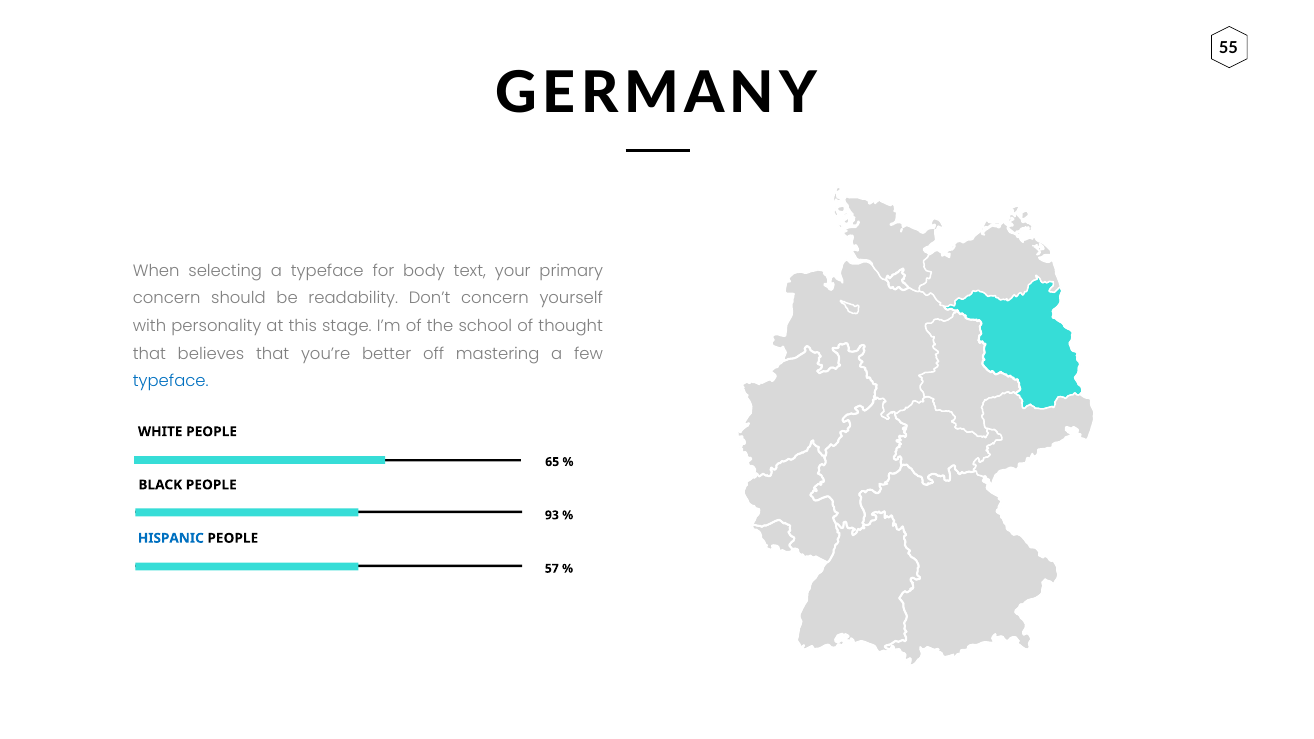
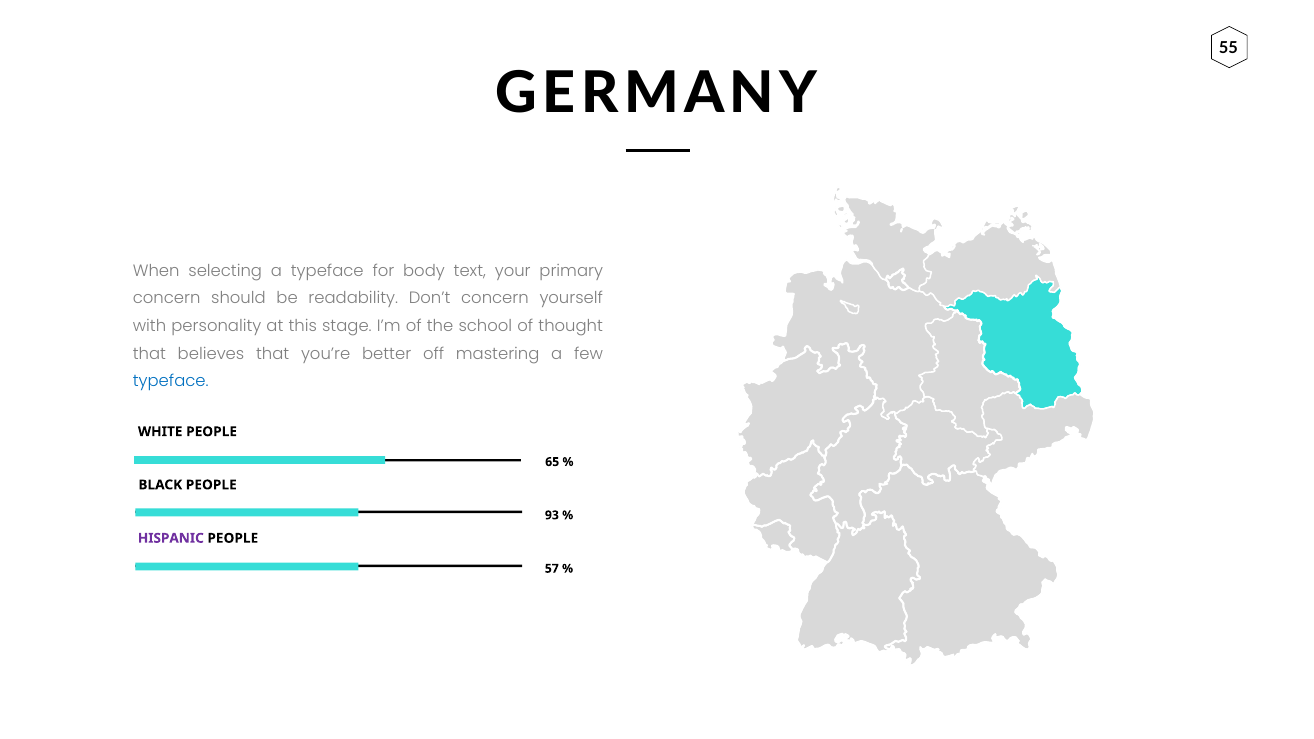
HISPANIC colour: blue -> purple (171, 538)
